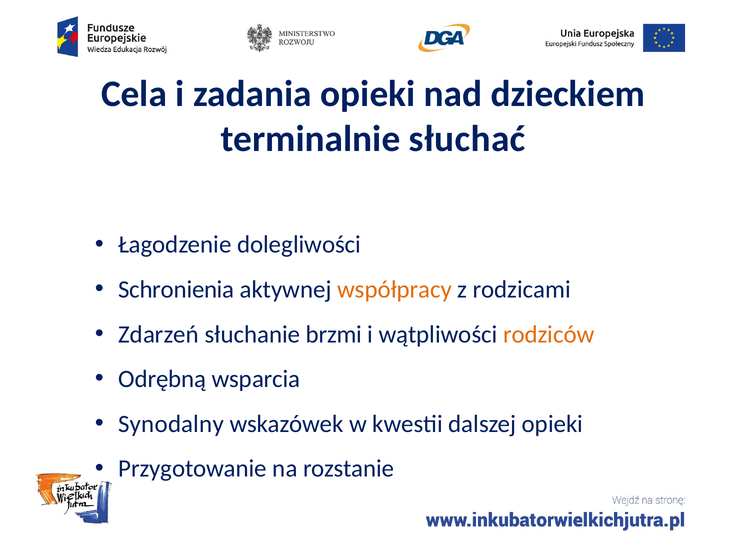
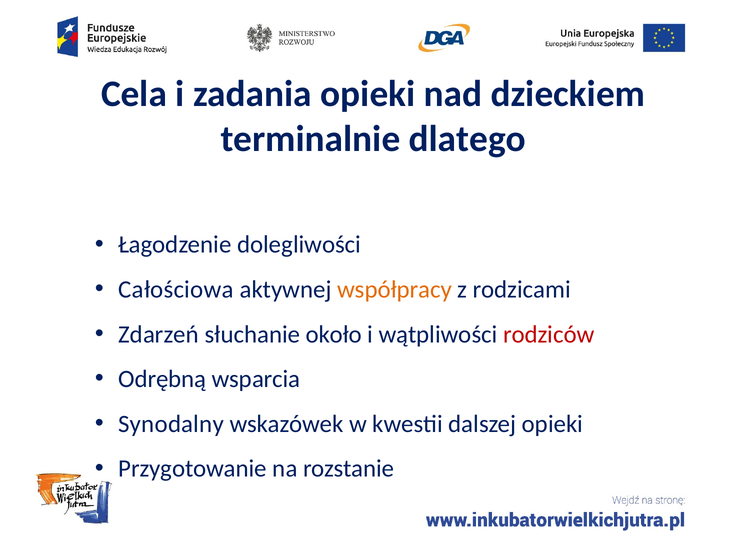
słuchać: słuchać -> dlatego (467, 139)
Schronienia: Schronienia -> Całościowa (176, 290)
brzmi: brzmi -> około (334, 334)
rodziców colour: orange -> red (549, 334)
